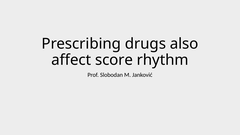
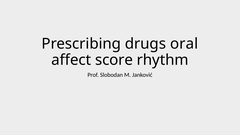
also: also -> oral (184, 44)
